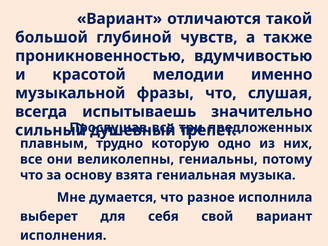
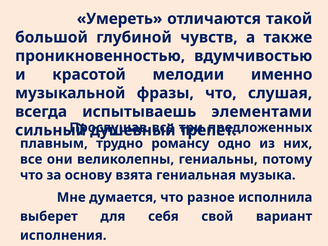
Вариант: Вариант -> Умереть (120, 19)
значительно: значительно -> элементами (262, 112)
которую: которую -> романсу (180, 143)
